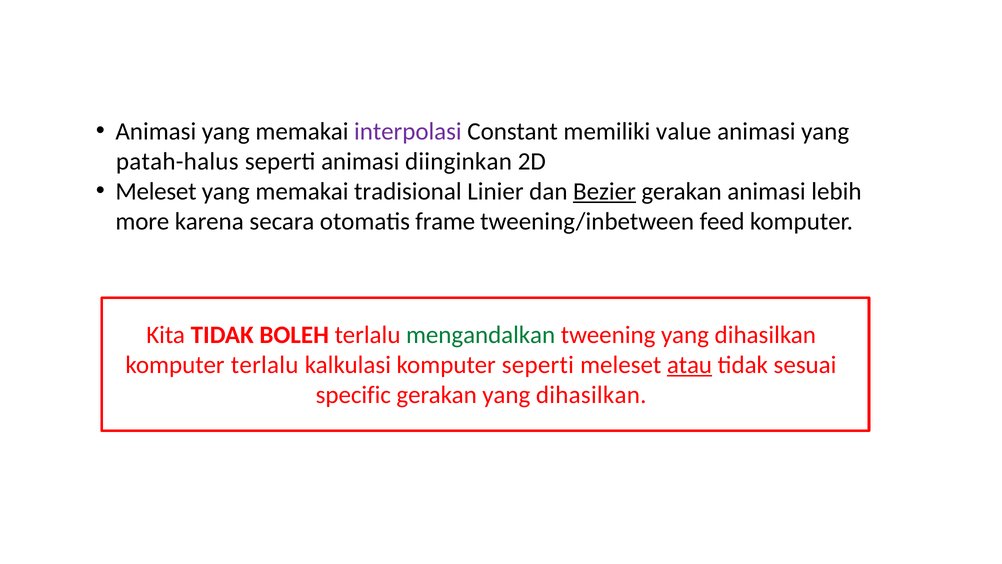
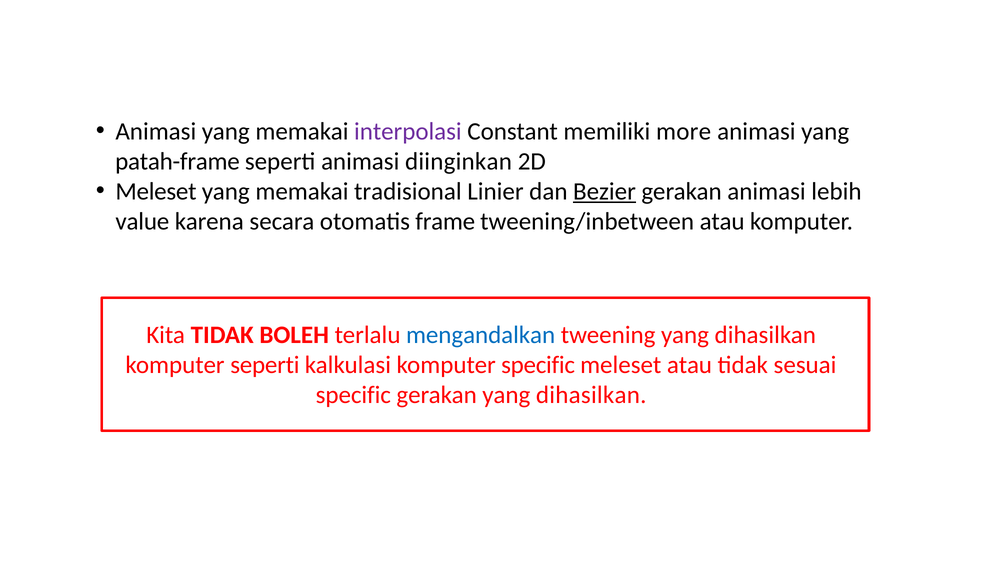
value: value -> more (684, 131)
patah-halus: patah-halus -> patah-frame (177, 161)
more: more -> value (142, 221)
tweening/inbetween feed: feed -> atau (722, 221)
mengandalkan colour: green -> blue (481, 335)
komputer terlalu: terlalu -> seperti (265, 365)
komputer seperti: seperti -> specific (538, 365)
atau underline: present -> none (690, 365)
